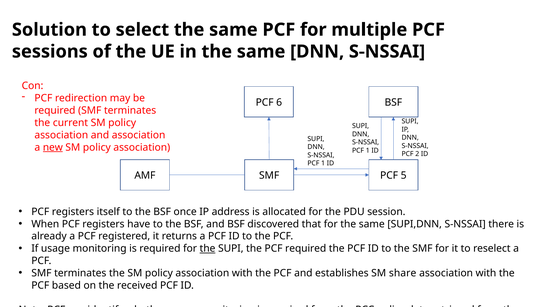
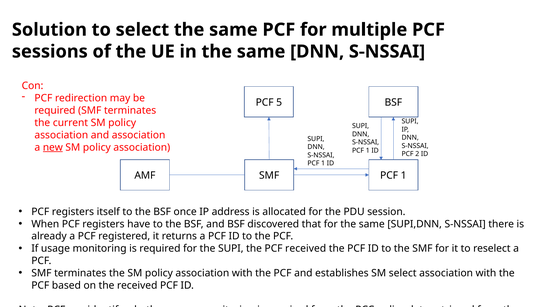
6: 6 -> 5 (279, 102)
AMF PCF 5: 5 -> 1 (404, 175)
the underline: present -> none (208, 248)
PCF required: required -> received (306, 248)
SM share: share -> select (403, 273)
